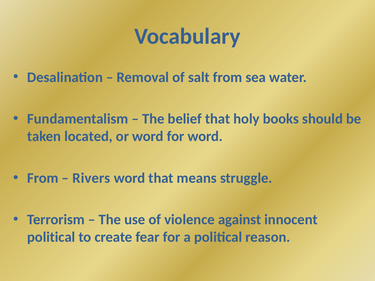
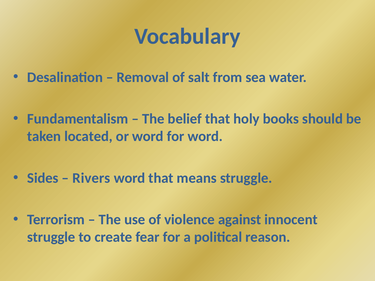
From: From -> Sides (43, 178)
political: political -> struggle (51, 237)
